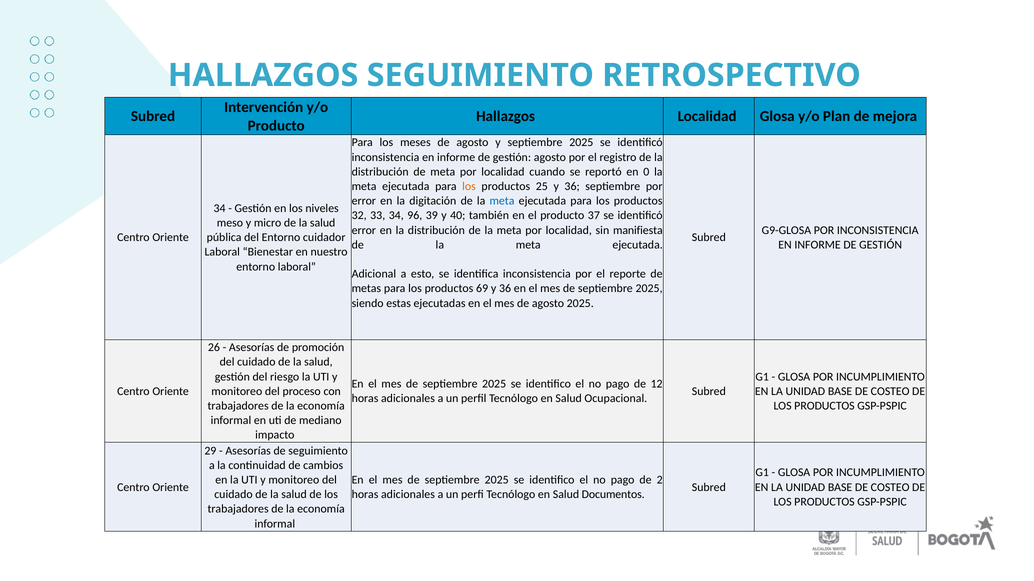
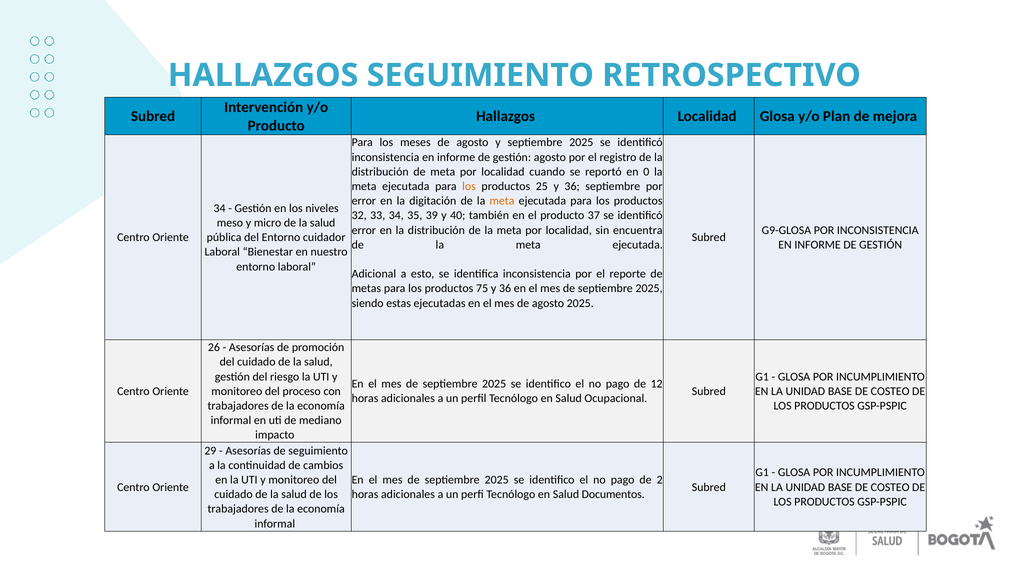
meta colour: blue -> orange (502, 201)
96: 96 -> 35 (415, 216)
manifiesta: manifiesta -> encuentra (638, 230)
69: 69 -> 75 (482, 289)
